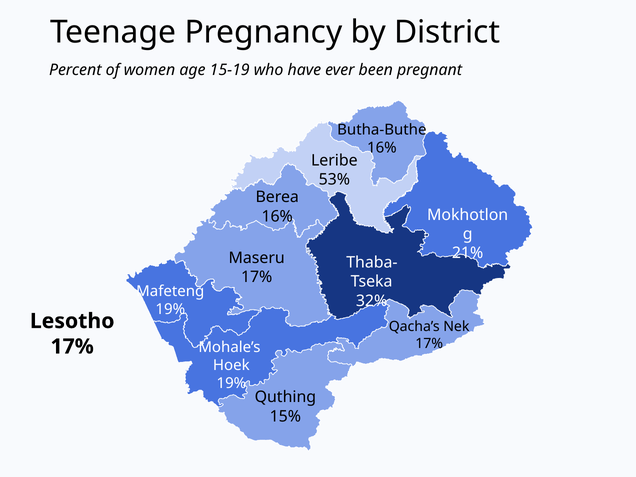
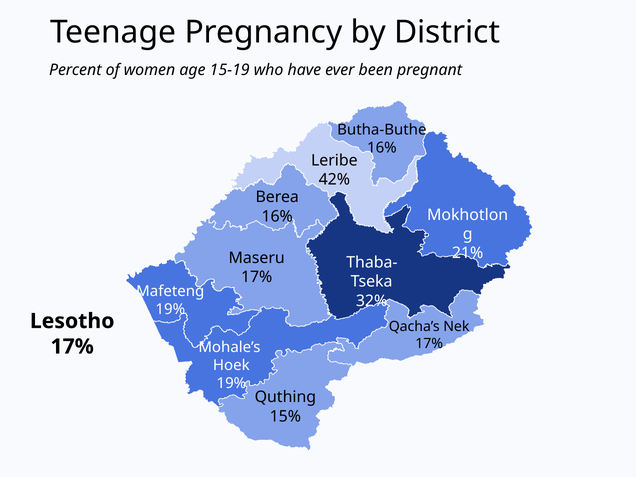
53%: 53% -> 42% (334, 180)
